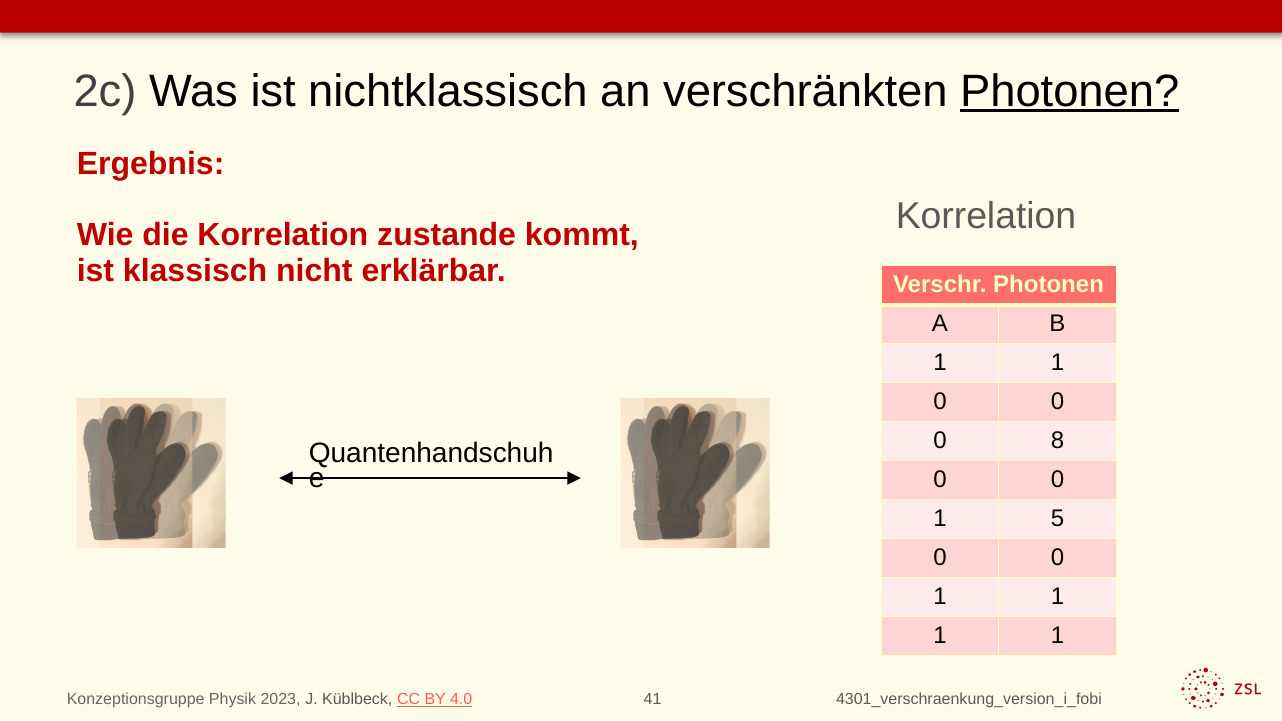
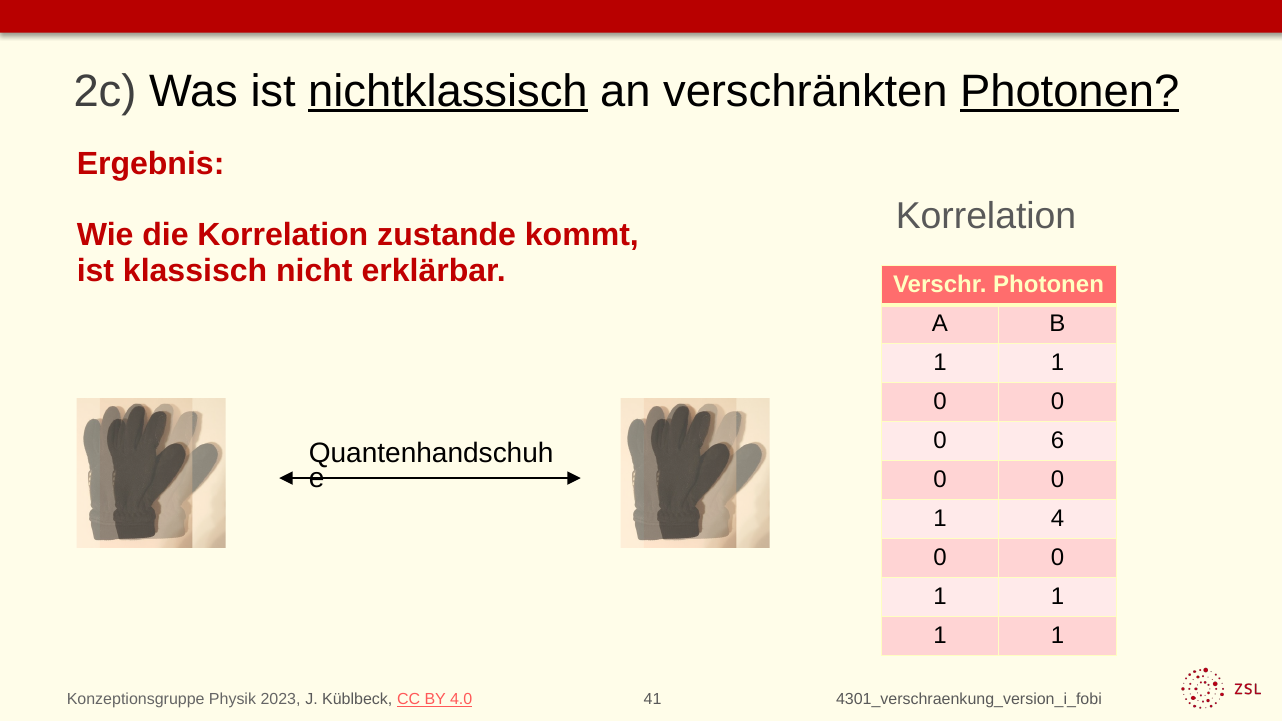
nichtklassisch underline: none -> present (448, 91)
8: 8 -> 6 (1057, 441)
5: 5 -> 4 (1057, 519)
